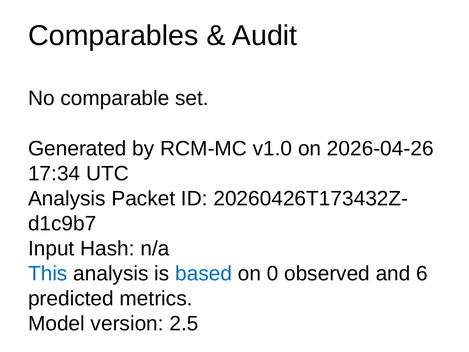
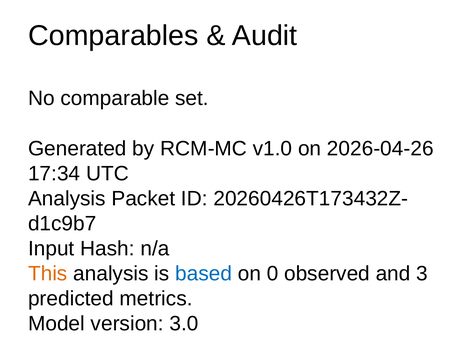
This colour: blue -> orange (48, 273)
6: 6 -> 3 (422, 273)
2.5: 2.5 -> 3.0 (184, 324)
